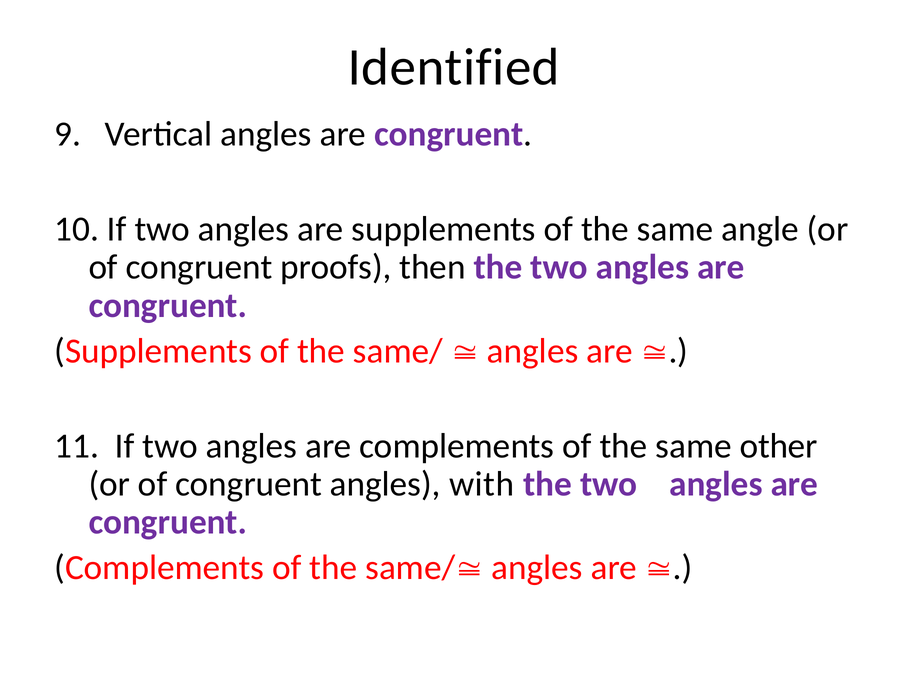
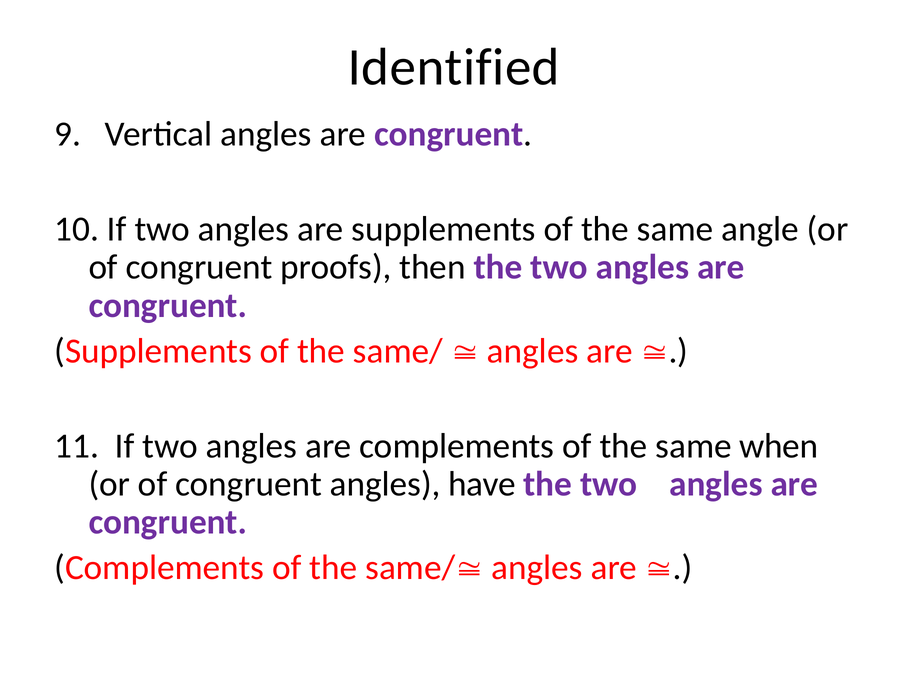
other: other -> when (779, 446)
with: with -> have (482, 484)
